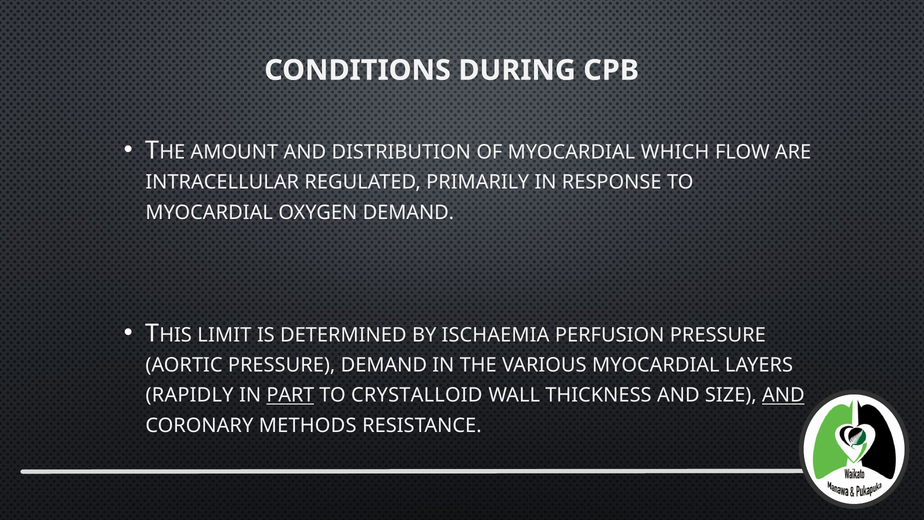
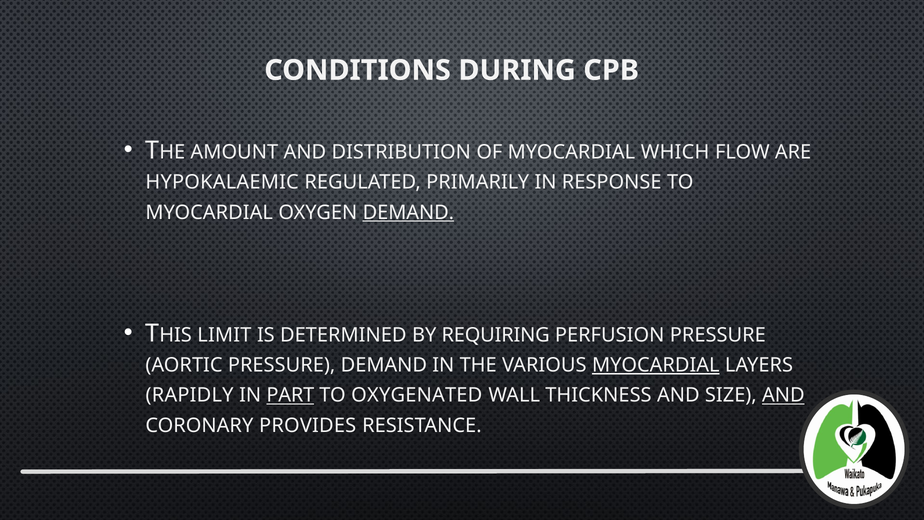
INTRACELLULAR: INTRACELLULAR -> HYPOKALAEMIC (222, 182)
DEMAND underline: none -> present (408, 212)
ISCHAEMIA: ISCHAEMIA -> REQUIRING (496, 335)
MYOCARDIAL underline: none -> present (656, 365)
CRYSTALLOID: CRYSTALLOID -> OXYGENATED (417, 395)
METHODS: METHODS -> PROVIDES (308, 425)
